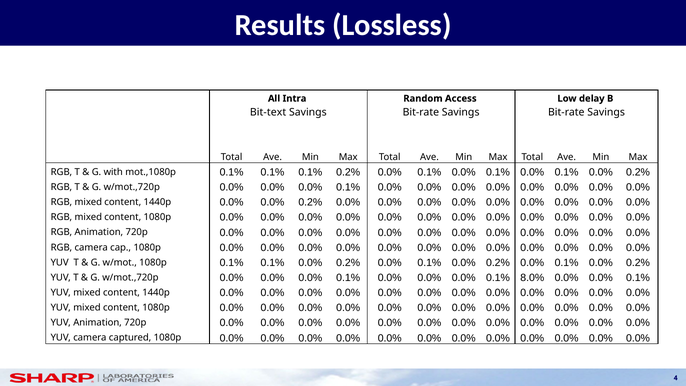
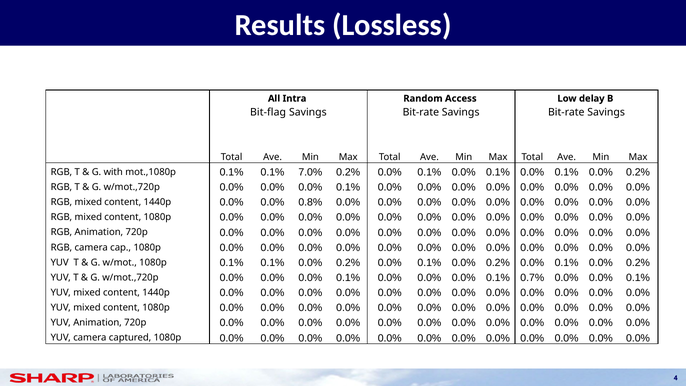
Bit-text: Bit-text -> Bit-flag (268, 112)
0.1% 0.1% 0.1%: 0.1% -> 7.0% (310, 172)
0.0% 0.0% 0.2%: 0.2% -> 0.8% (310, 202)
8.0%: 8.0% -> 0.7% (532, 278)
